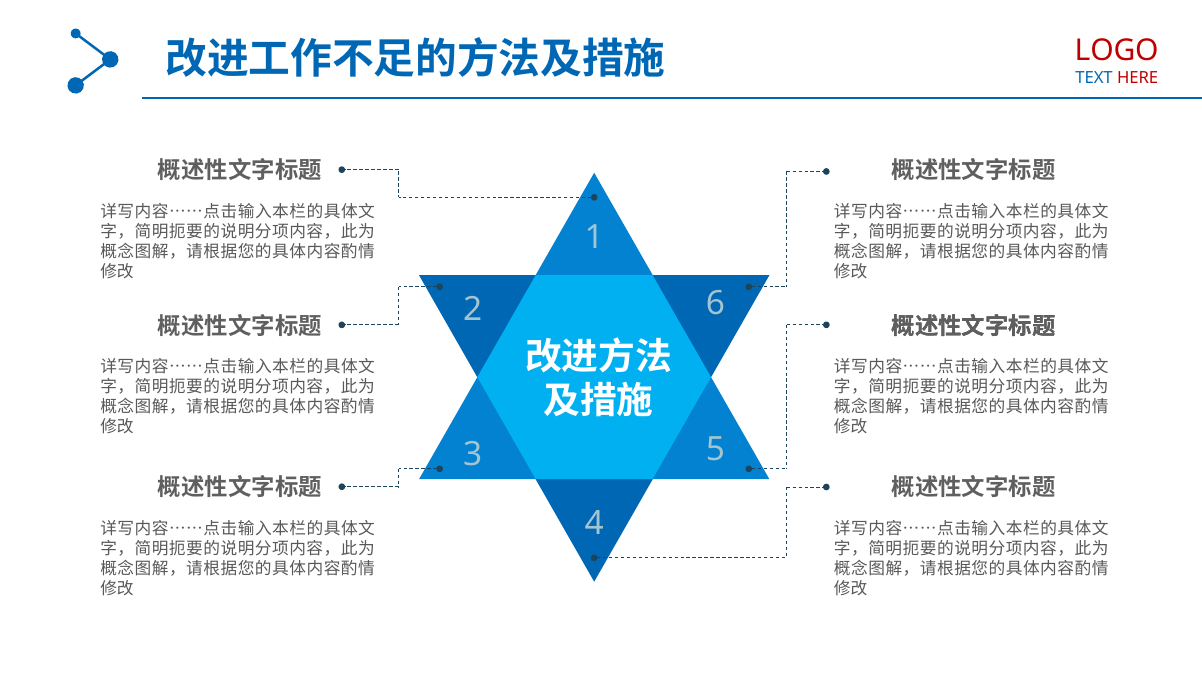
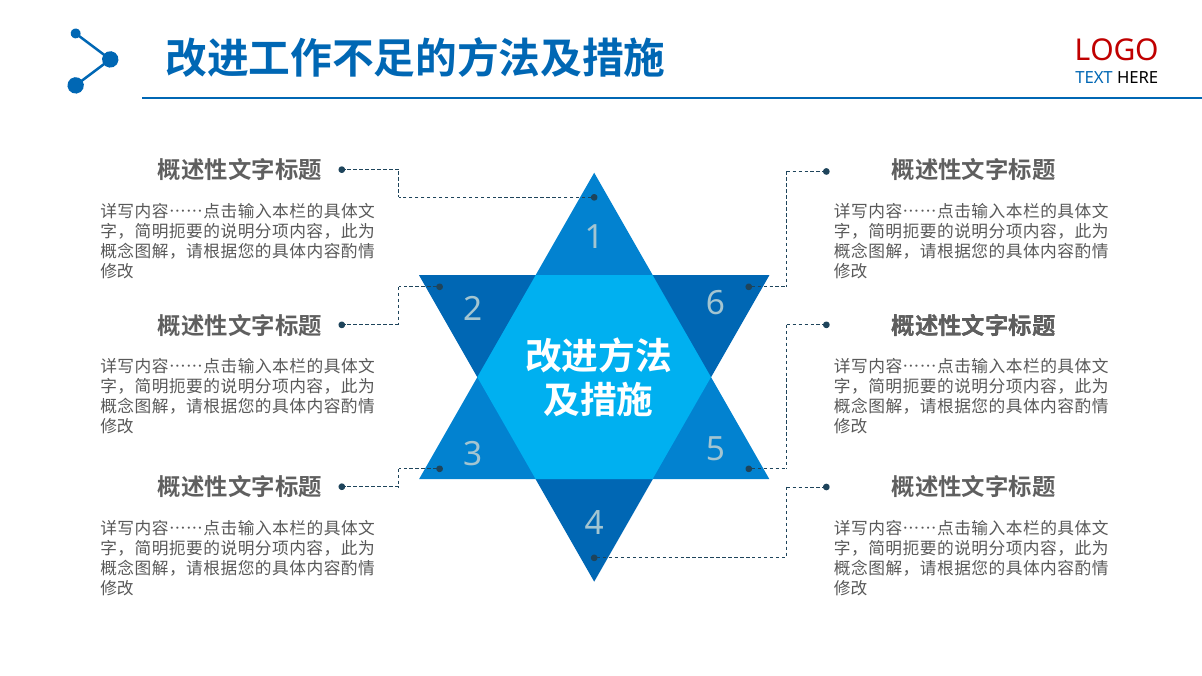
HERE colour: red -> black (1138, 78)
